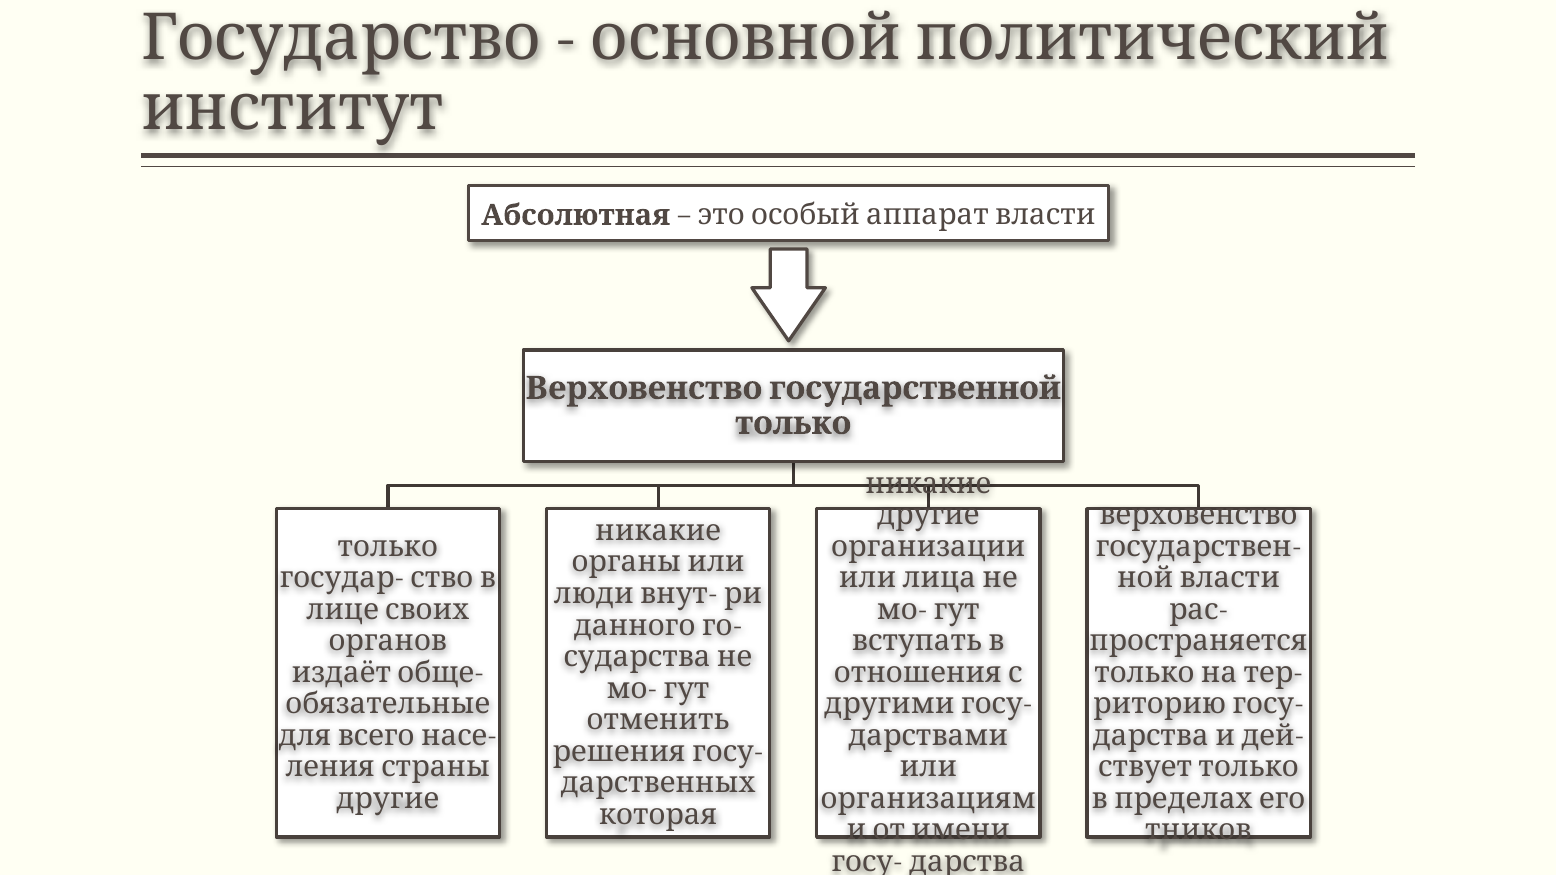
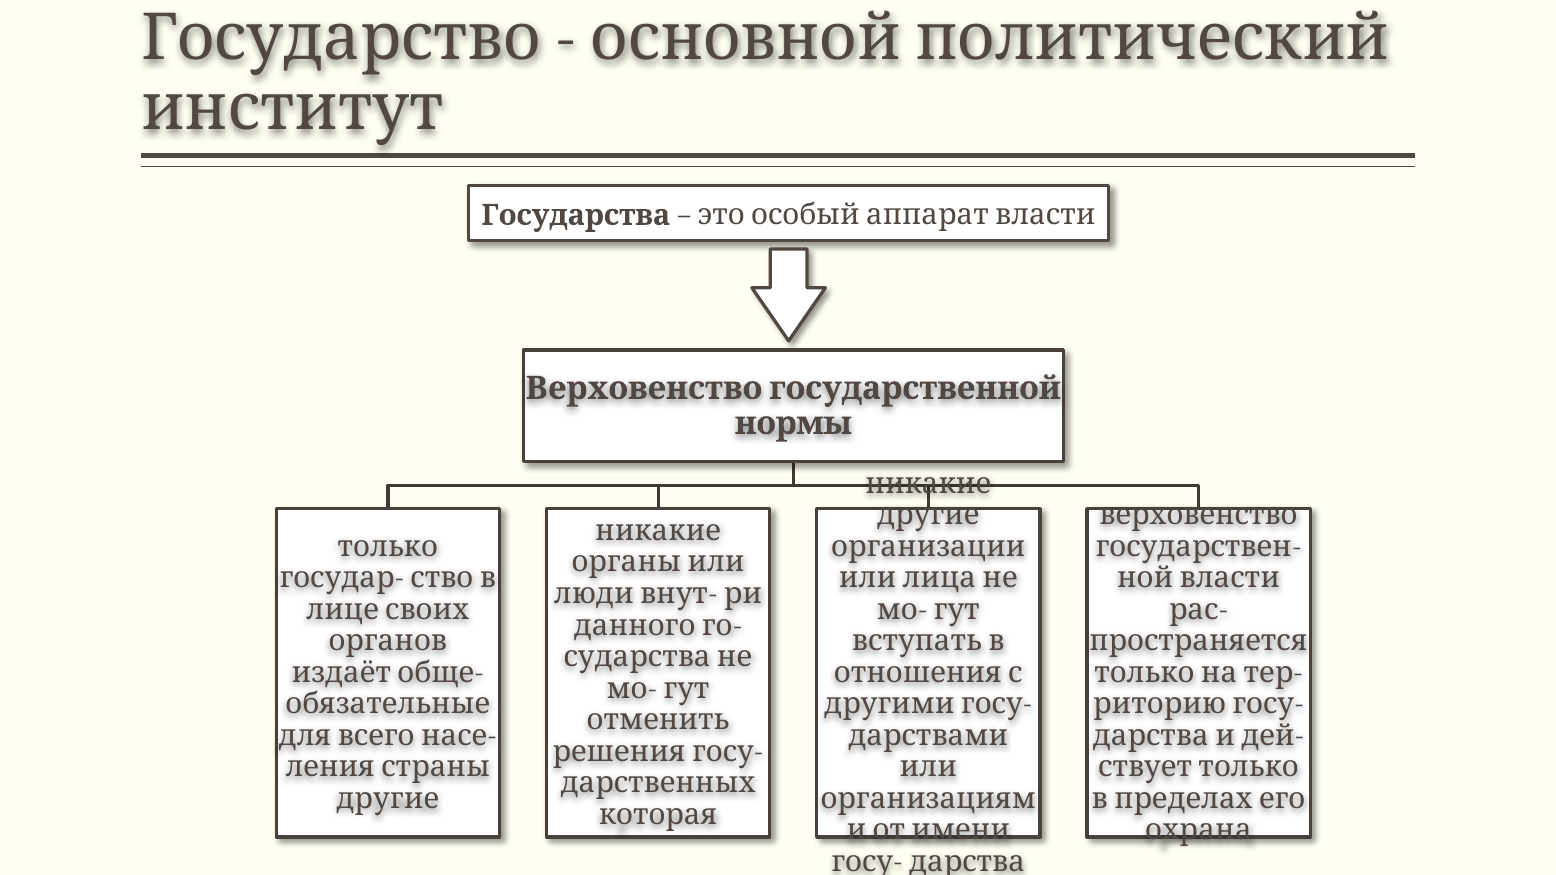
Абсолютная: Абсолютная -> Государства (576, 215)
только: только -> нормы (793, 423)
тников: тников -> охрана (1198, 830)
